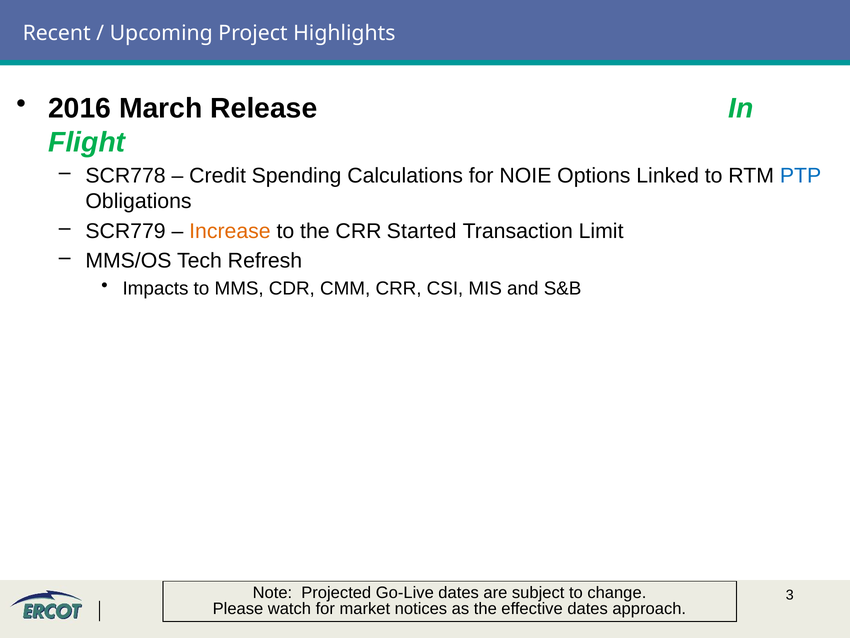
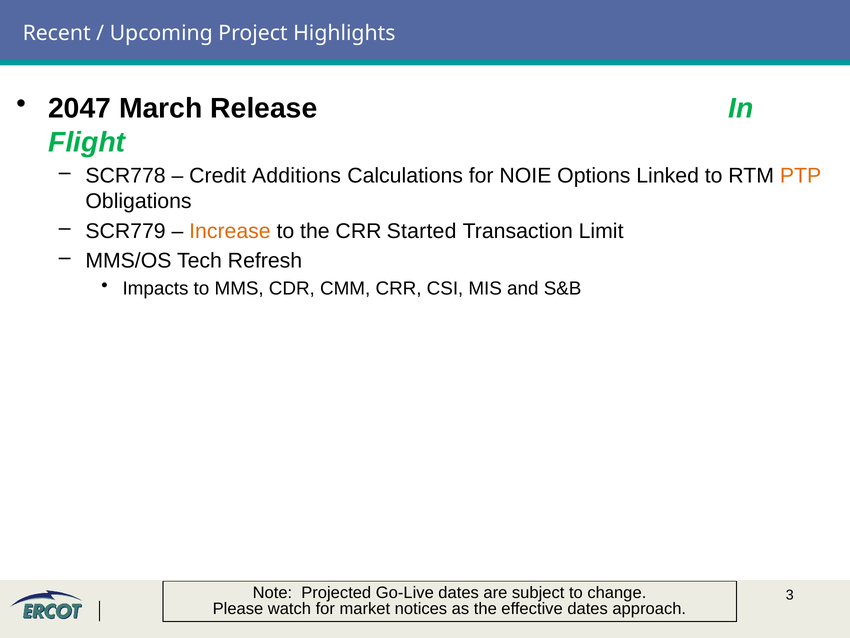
2016: 2016 -> 2047 (80, 108)
Spending: Spending -> Additions (296, 176)
PTP colour: blue -> orange (801, 176)
